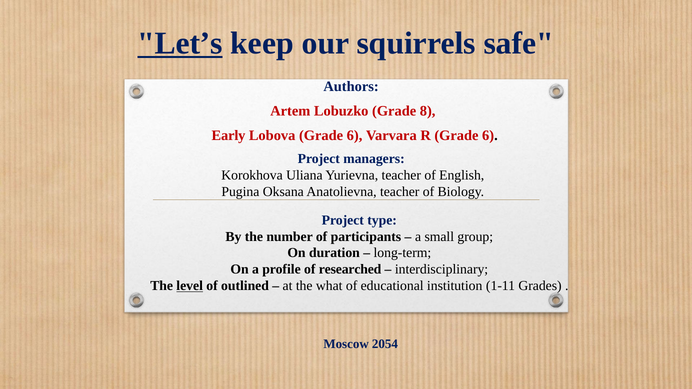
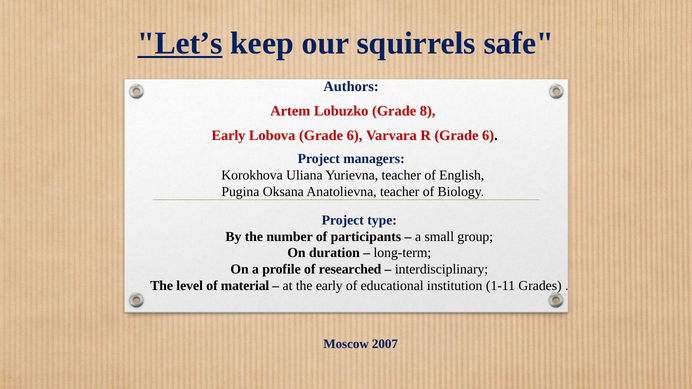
level underline: present -> none (190, 286)
outlined: outlined -> material (245, 286)
the what: what -> early (329, 286)
2054: 2054 -> 2007 (385, 344)
